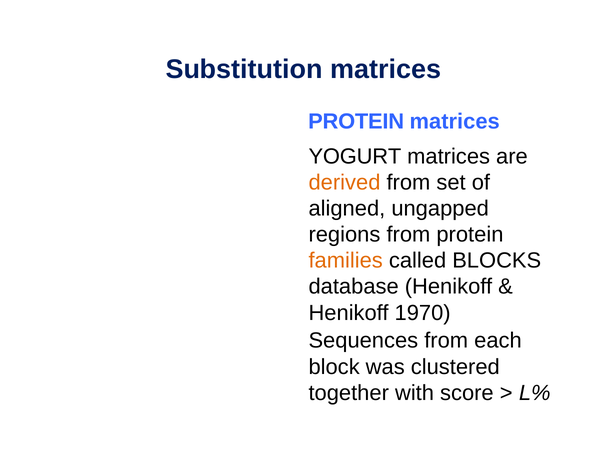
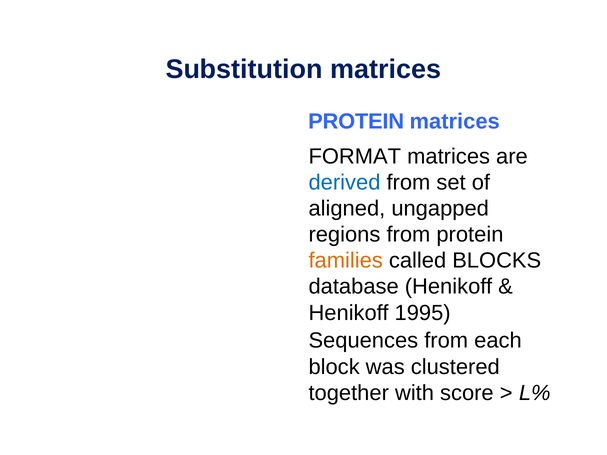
YOGURT: YOGURT -> FORMAT (355, 156)
derived colour: orange -> blue (344, 183)
1970: 1970 -> 1995 (423, 313)
